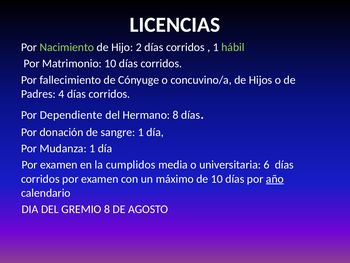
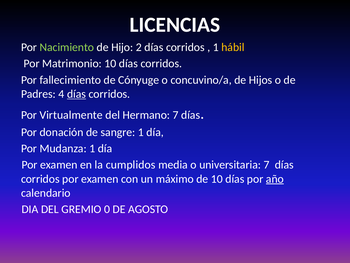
hábil colour: light green -> yellow (233, 47)
días underline: none -> present (77, 94)
Dependiente: Dependiente -> Virtualmente (71, 115)
Hermano 8: 8 -> 7 (176, 115)
universitaria 6: 6 -> 7 (267, 165)
GREMIO 8: 8 -> 0 (107, 209)
